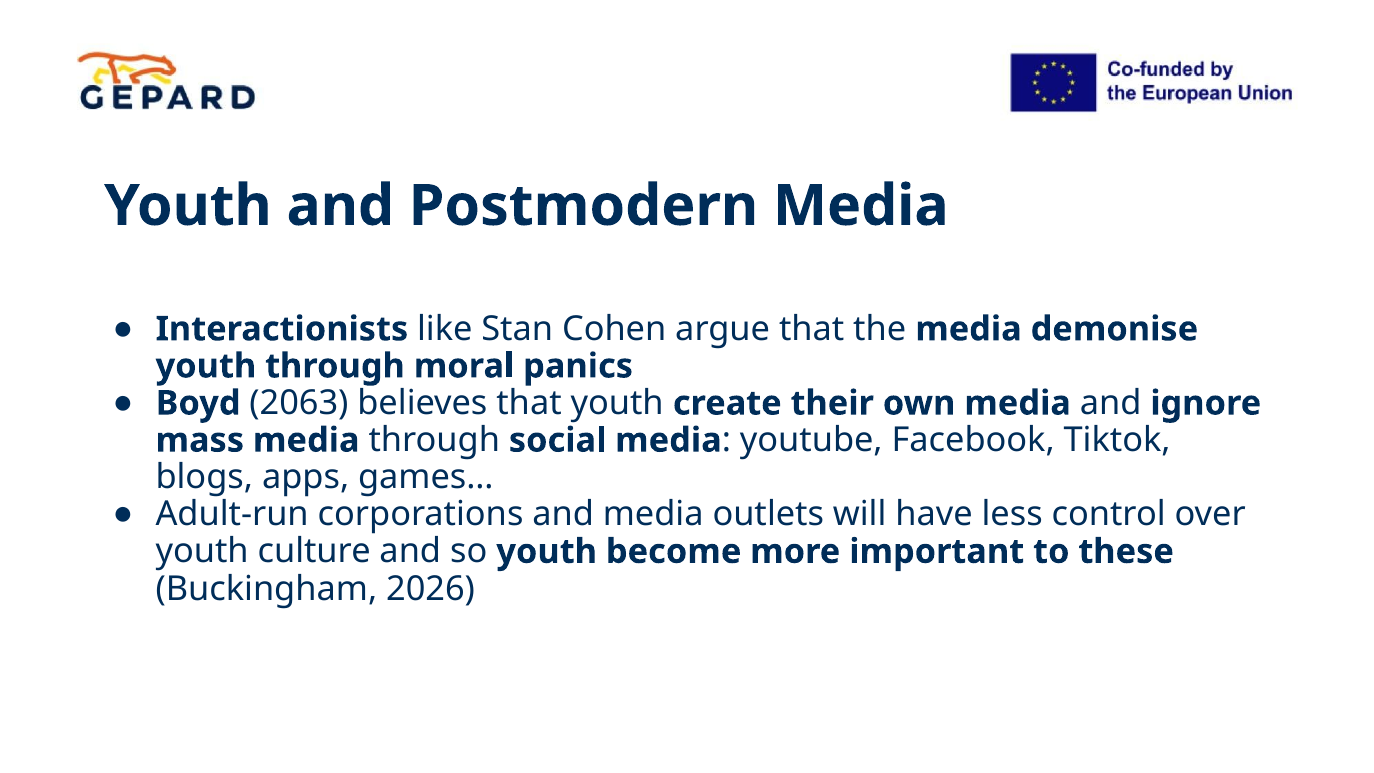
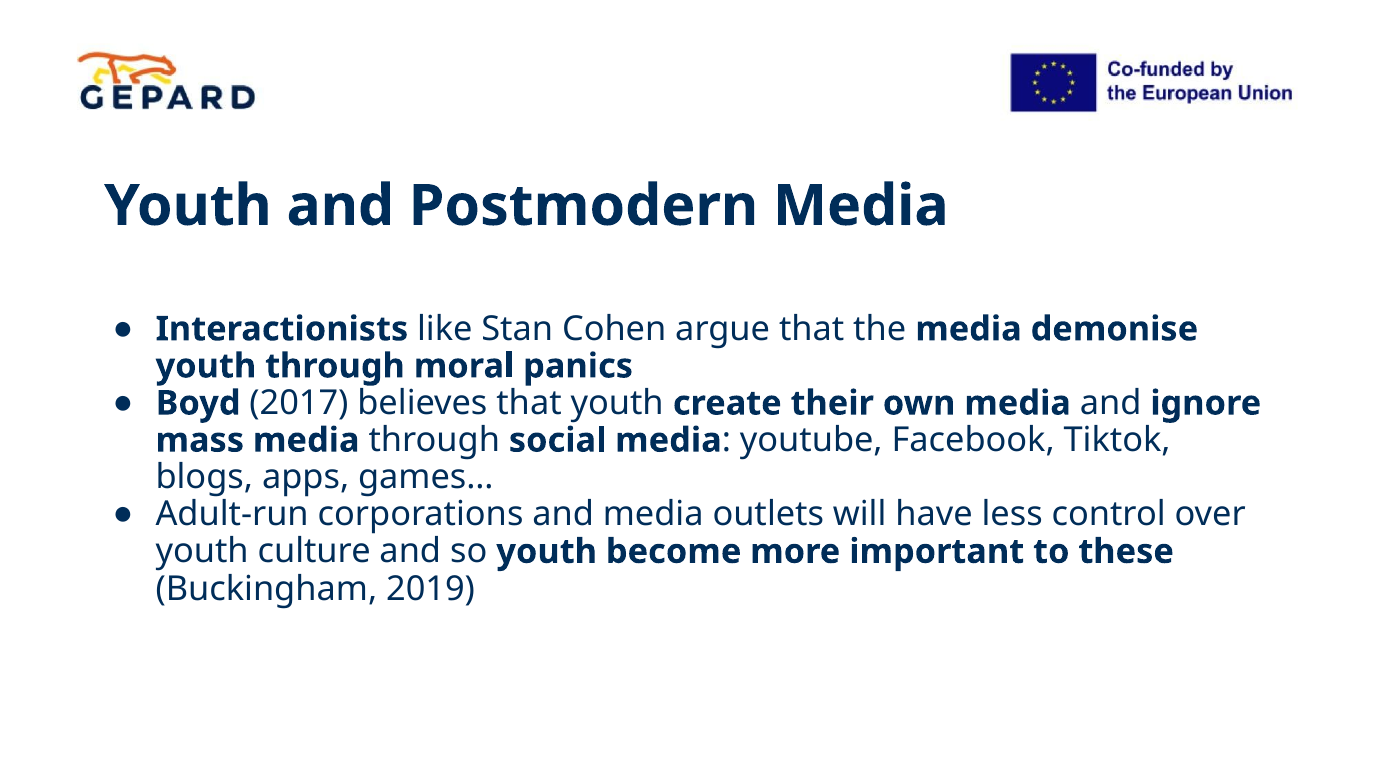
2063: 2063 -> 2017 (299, 403)
2026: 2026 -> 2019 (431, 589)
